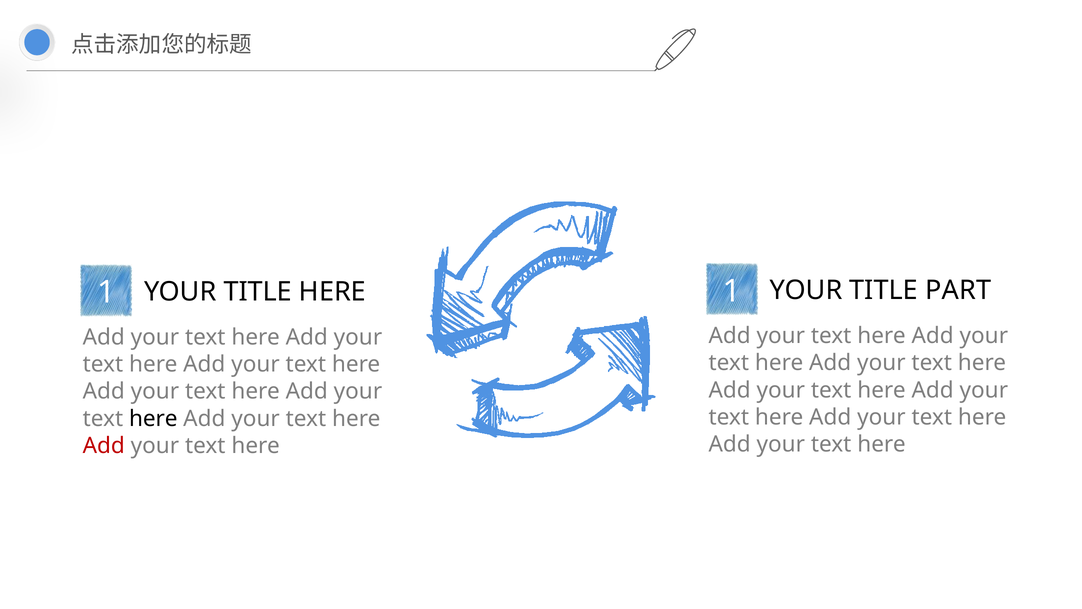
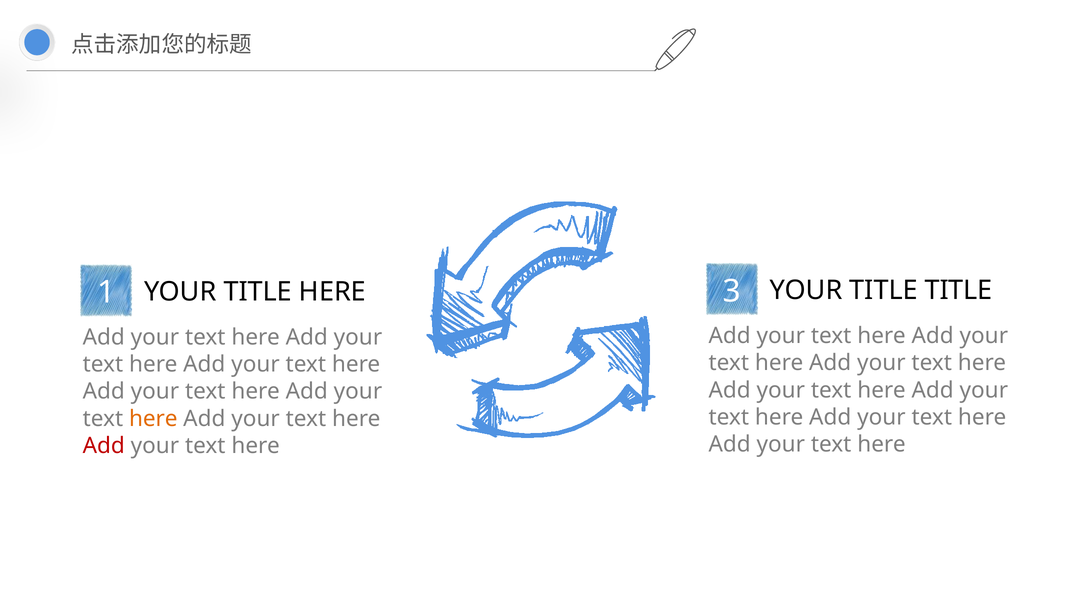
TITLE PART: PART -> TITLE (959, 290)
HERE 1: 1 -> 3 (732, 291)
here colour: black -> orange (153, 418)
